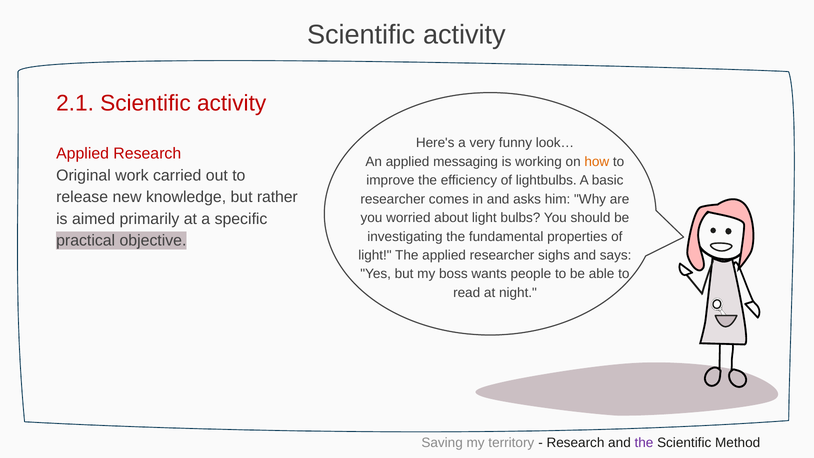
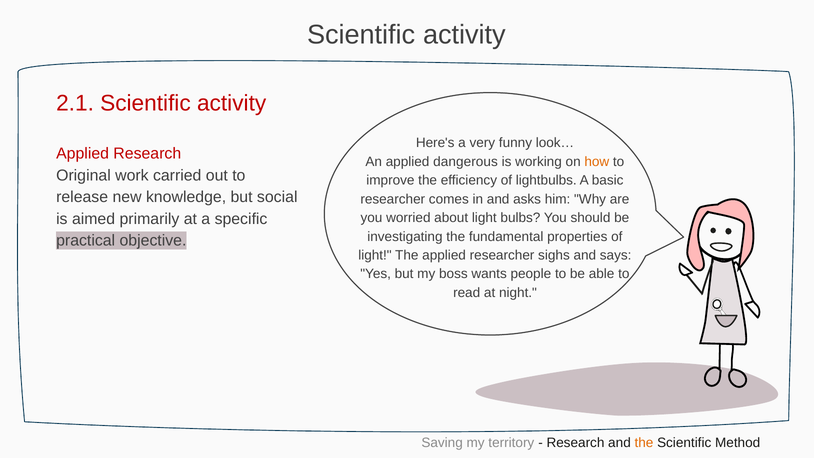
messaging: messaging -> dangerous (466, 162)
rather: rather -> social (277, 197)
the colour: purple -> orange (644, 443)
